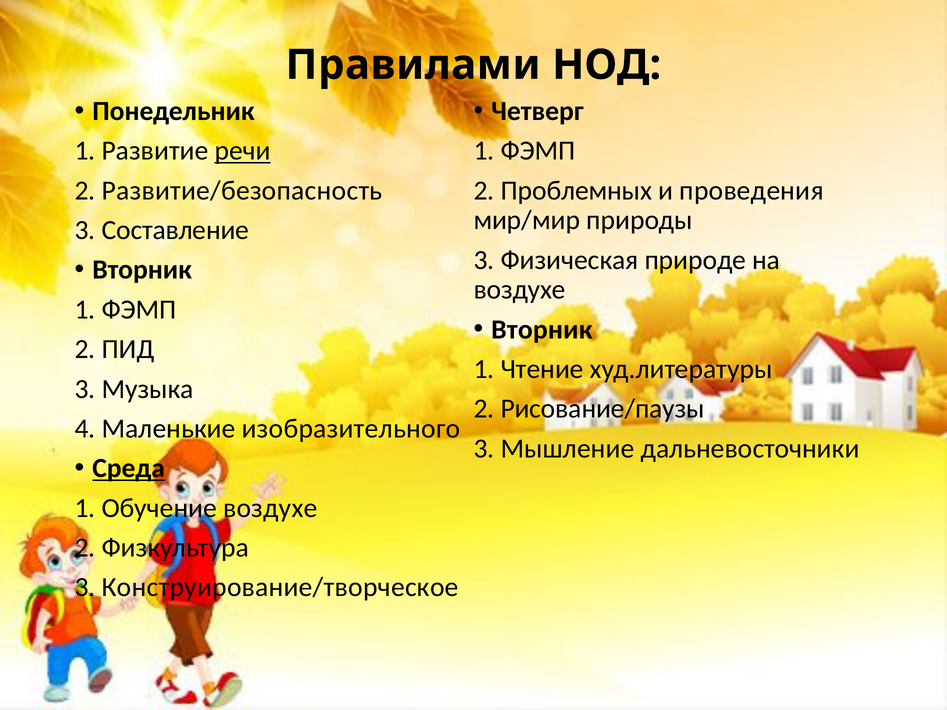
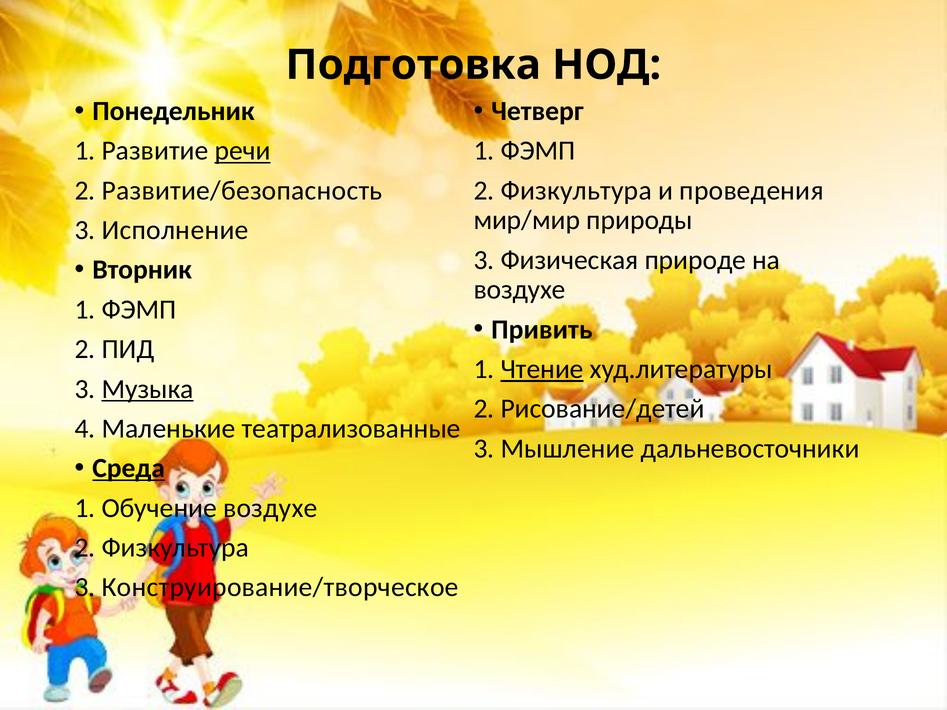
Правилами: Правилами -> Подготовка (413, 65)
Проблемных: Проблемных -> Физкультура (576, 190)
Составление: Составление -> Исполнение (175, 230)
Вторник: Вторник -> Привить (542, 330)
Чтение underline: none -> present (542, 369)
Музыка underline: none -> present (148, 389)
Рисование/паузы: Рисование/паузы -> Рисование/детей (603, 409)
изобразительного: изобразительного -> театрализованные (351, 429)
